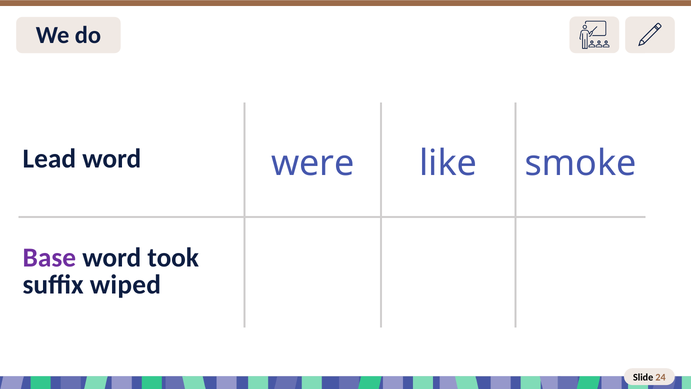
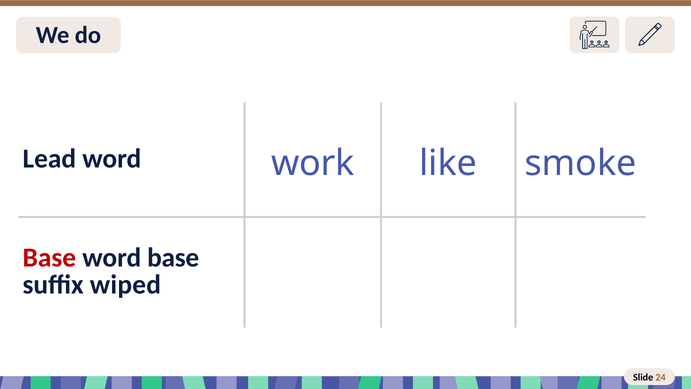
were: were -> work (313, 163)
Base colour: purple -> red (49, 258)
word took: took -> base (173, 258)
